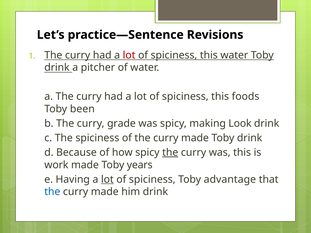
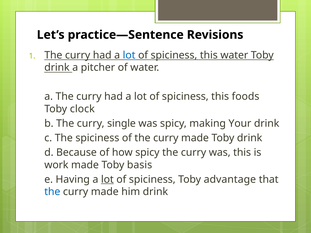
lot colour: red -> blue (129, 55)
been: been -> clock (82, 109)
grade: grade -> single (121, 124)
Look: Look -> Your (240, 124)
the underline: present -> none (170, 153)
years: years -> basis (140, 165)
